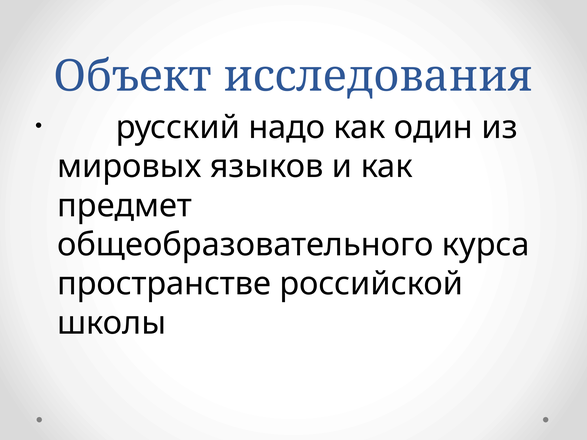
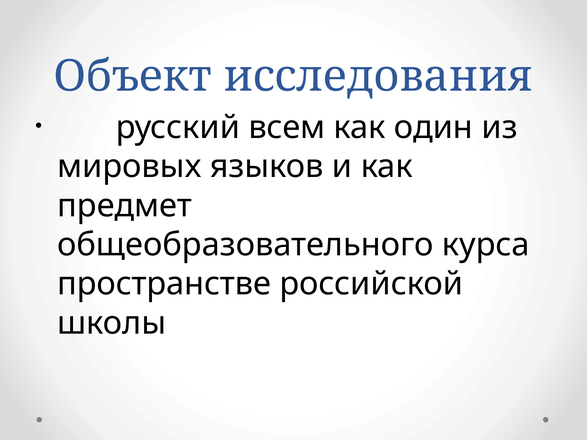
надо: надо -> всем (287, 128)
